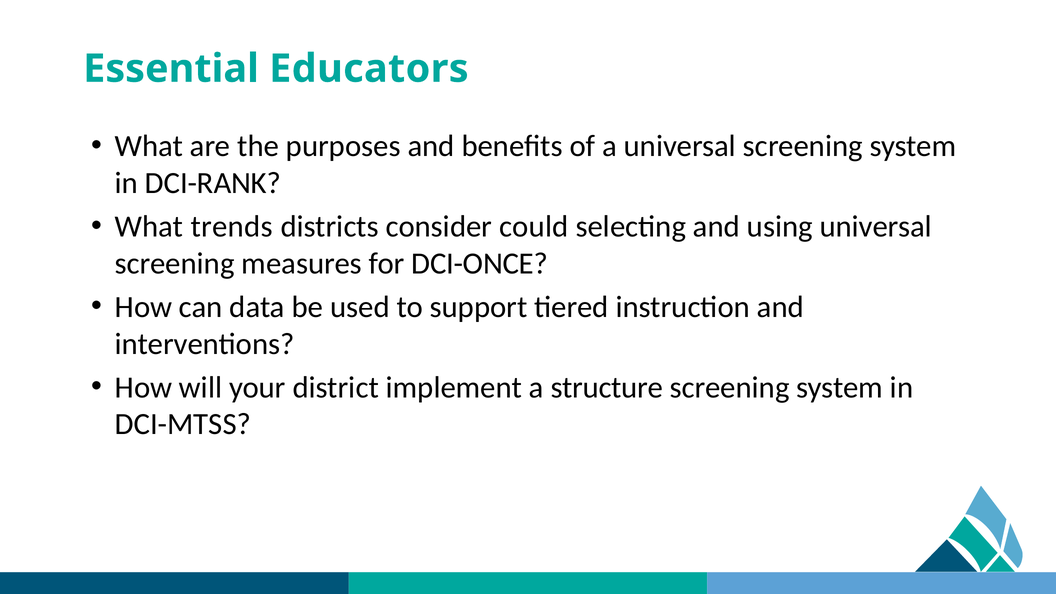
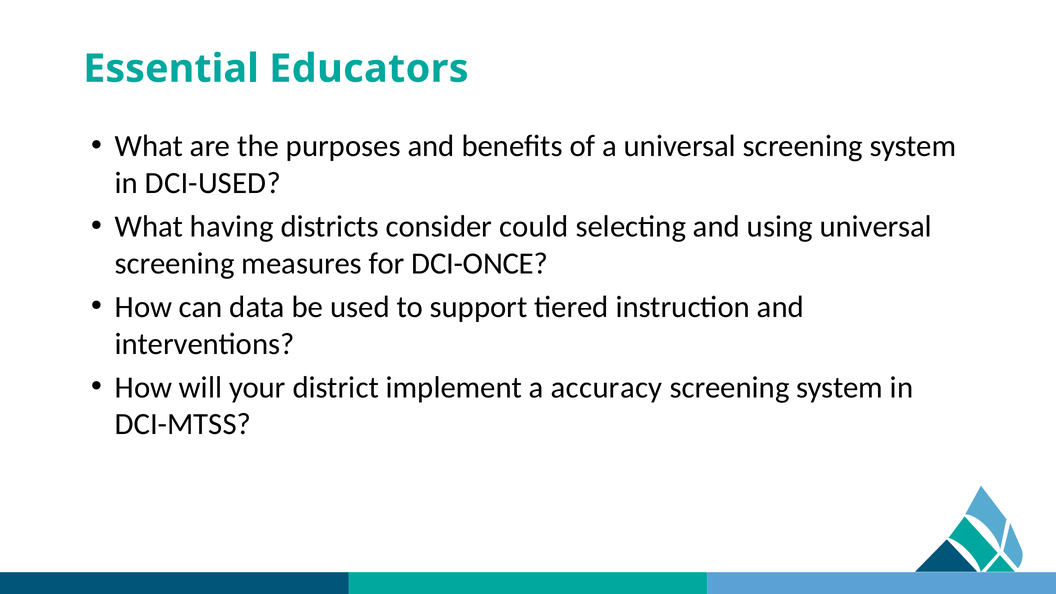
DCI-RANK: DCI-RANK -> DCI-USED (213, 183)
trends: trends -> having (232, 227)
structure: structure -> accuracy (607, 387)
